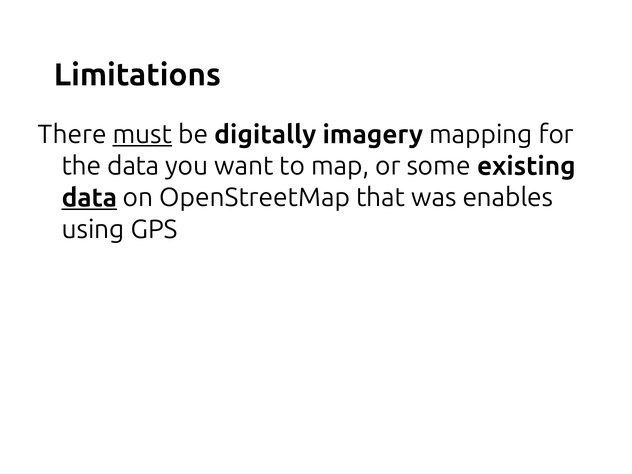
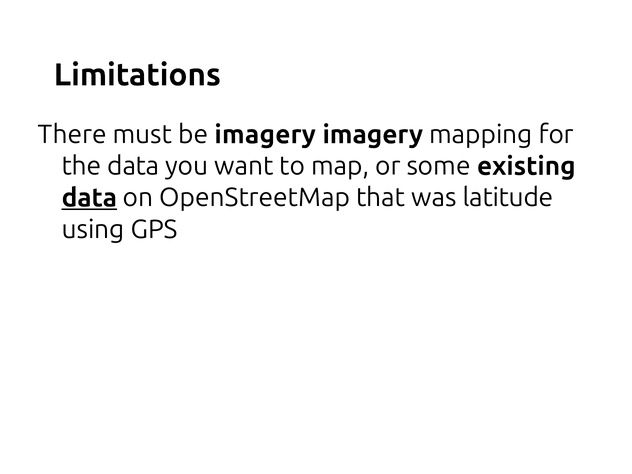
must underline: present -> none (142, 135)
be digitally: digitally -> imagery (265, 135)
enables: enables -> latitude (508, 198)
